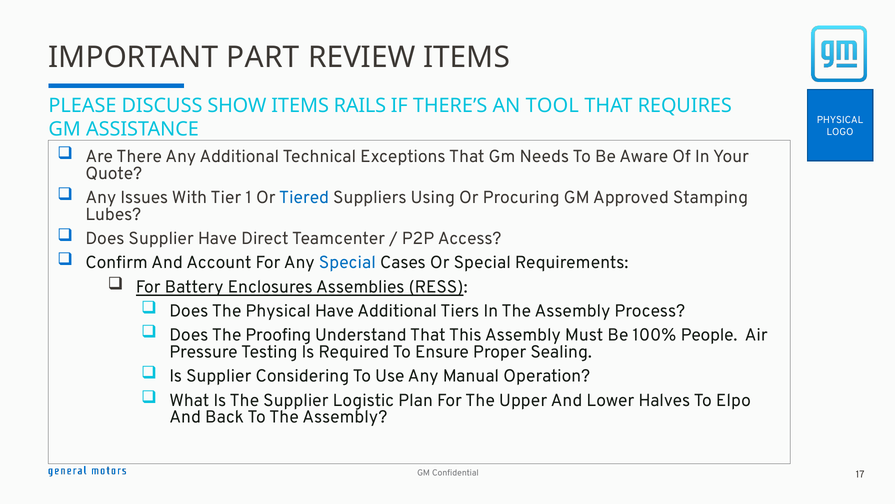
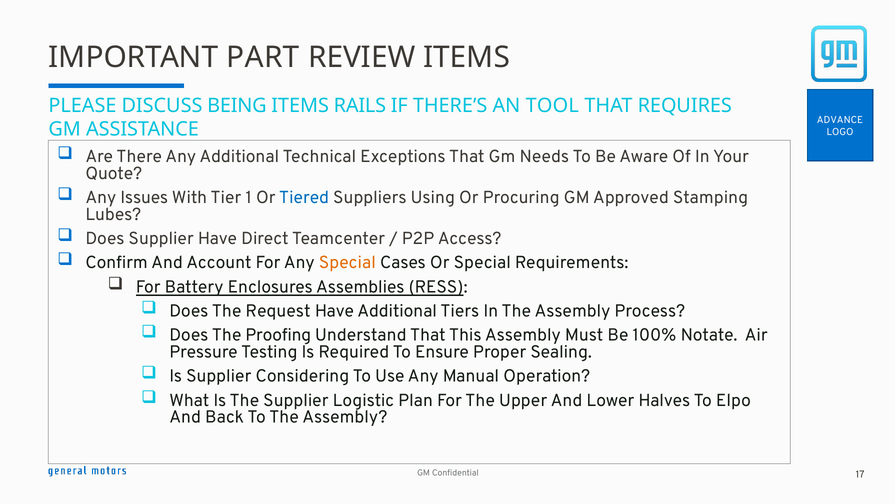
SHOW: SHOW -> BEING (237, 105)
PHYSICAL: PHYSICAL -> ADVANCE (840, 120)
Special colour: blue -> orange (347, 262)
The Physical: Physical -> Request (278, 311)
People: People -> Notate (709, 335)
